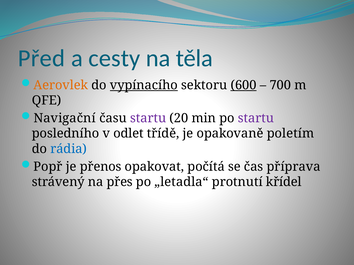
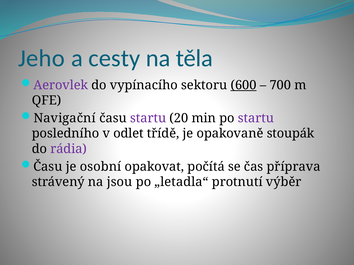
Před: Před -> Jeho (41, 58)
Aerovlek colour: orange -> purple (61, 85)
vypínacího underline: present -> none (144, 85)
poletím: poletím -> stoupák (291, 134)
rádia colour: blue -> purple (69, 149)
Popř: Popř -> Času (48, 167)
přenos: přenos -> osobní (101, 167)
přes: přes -> jsou (120, 182)
křídel: křídel -> výběr (284, 182)
